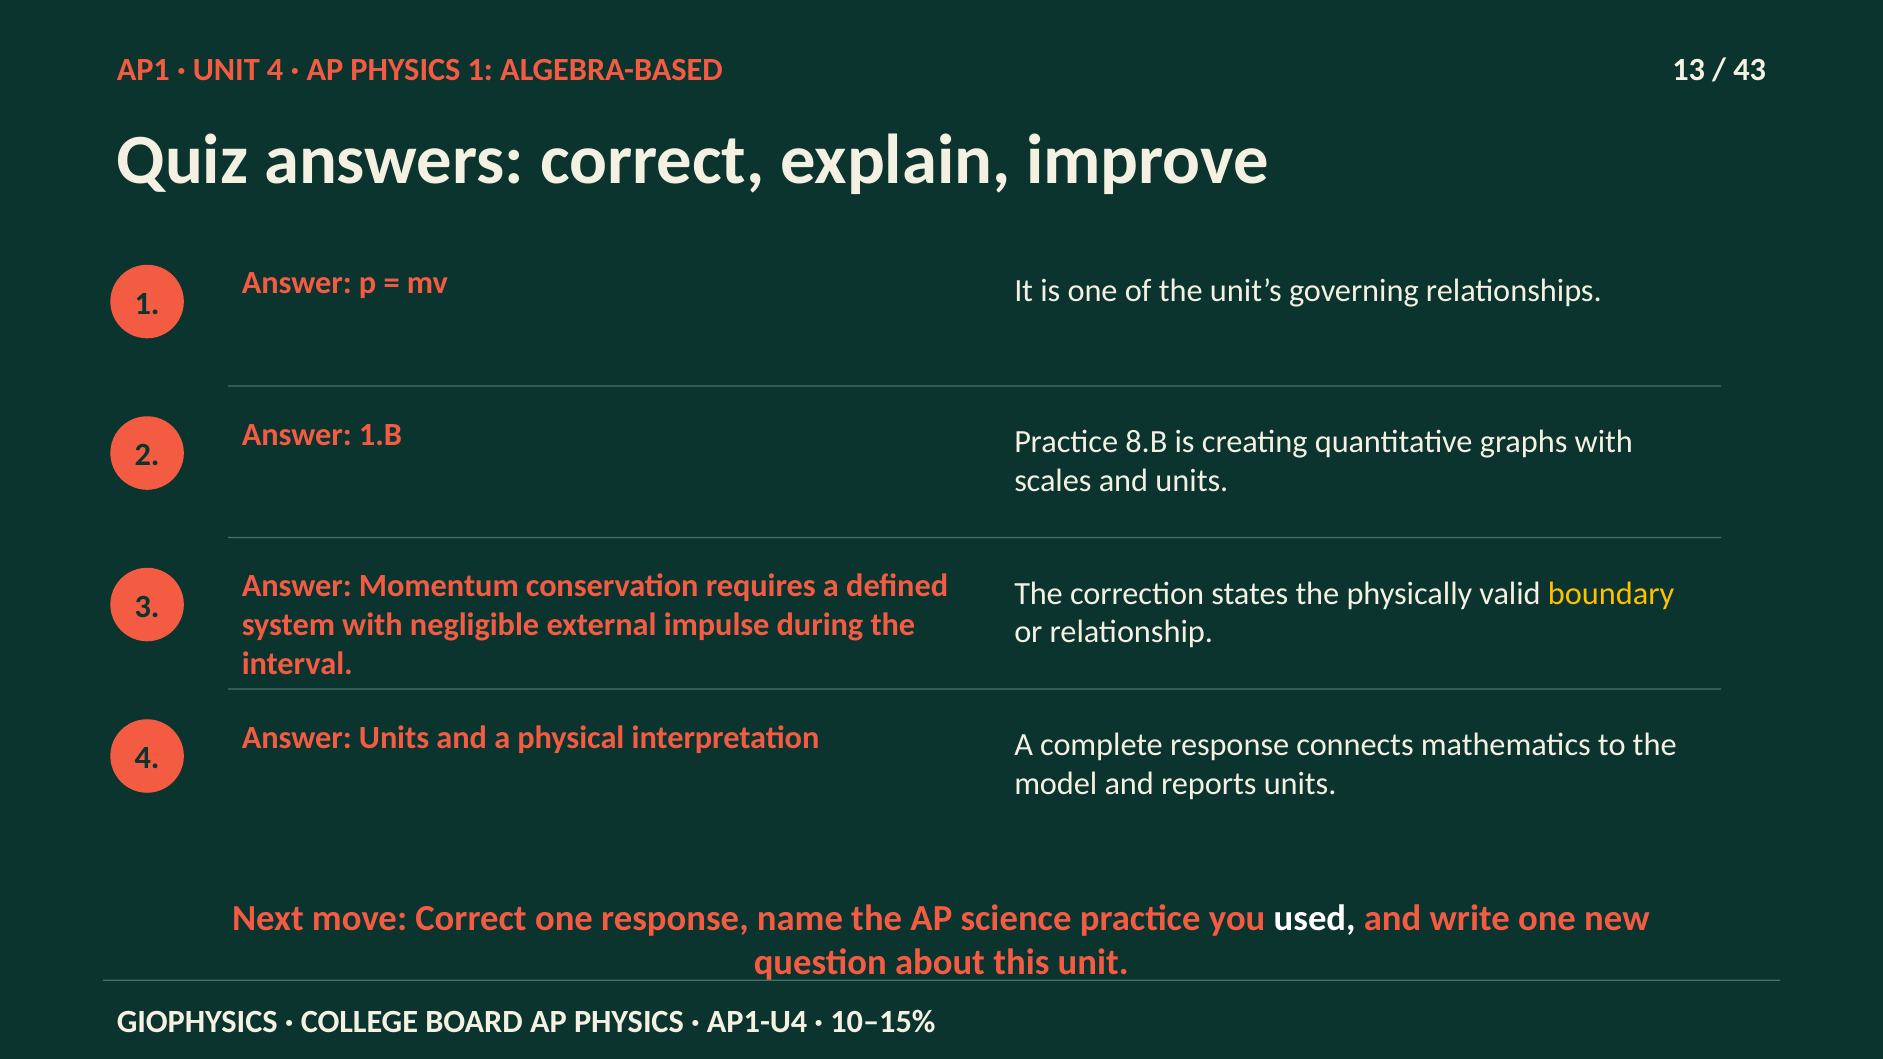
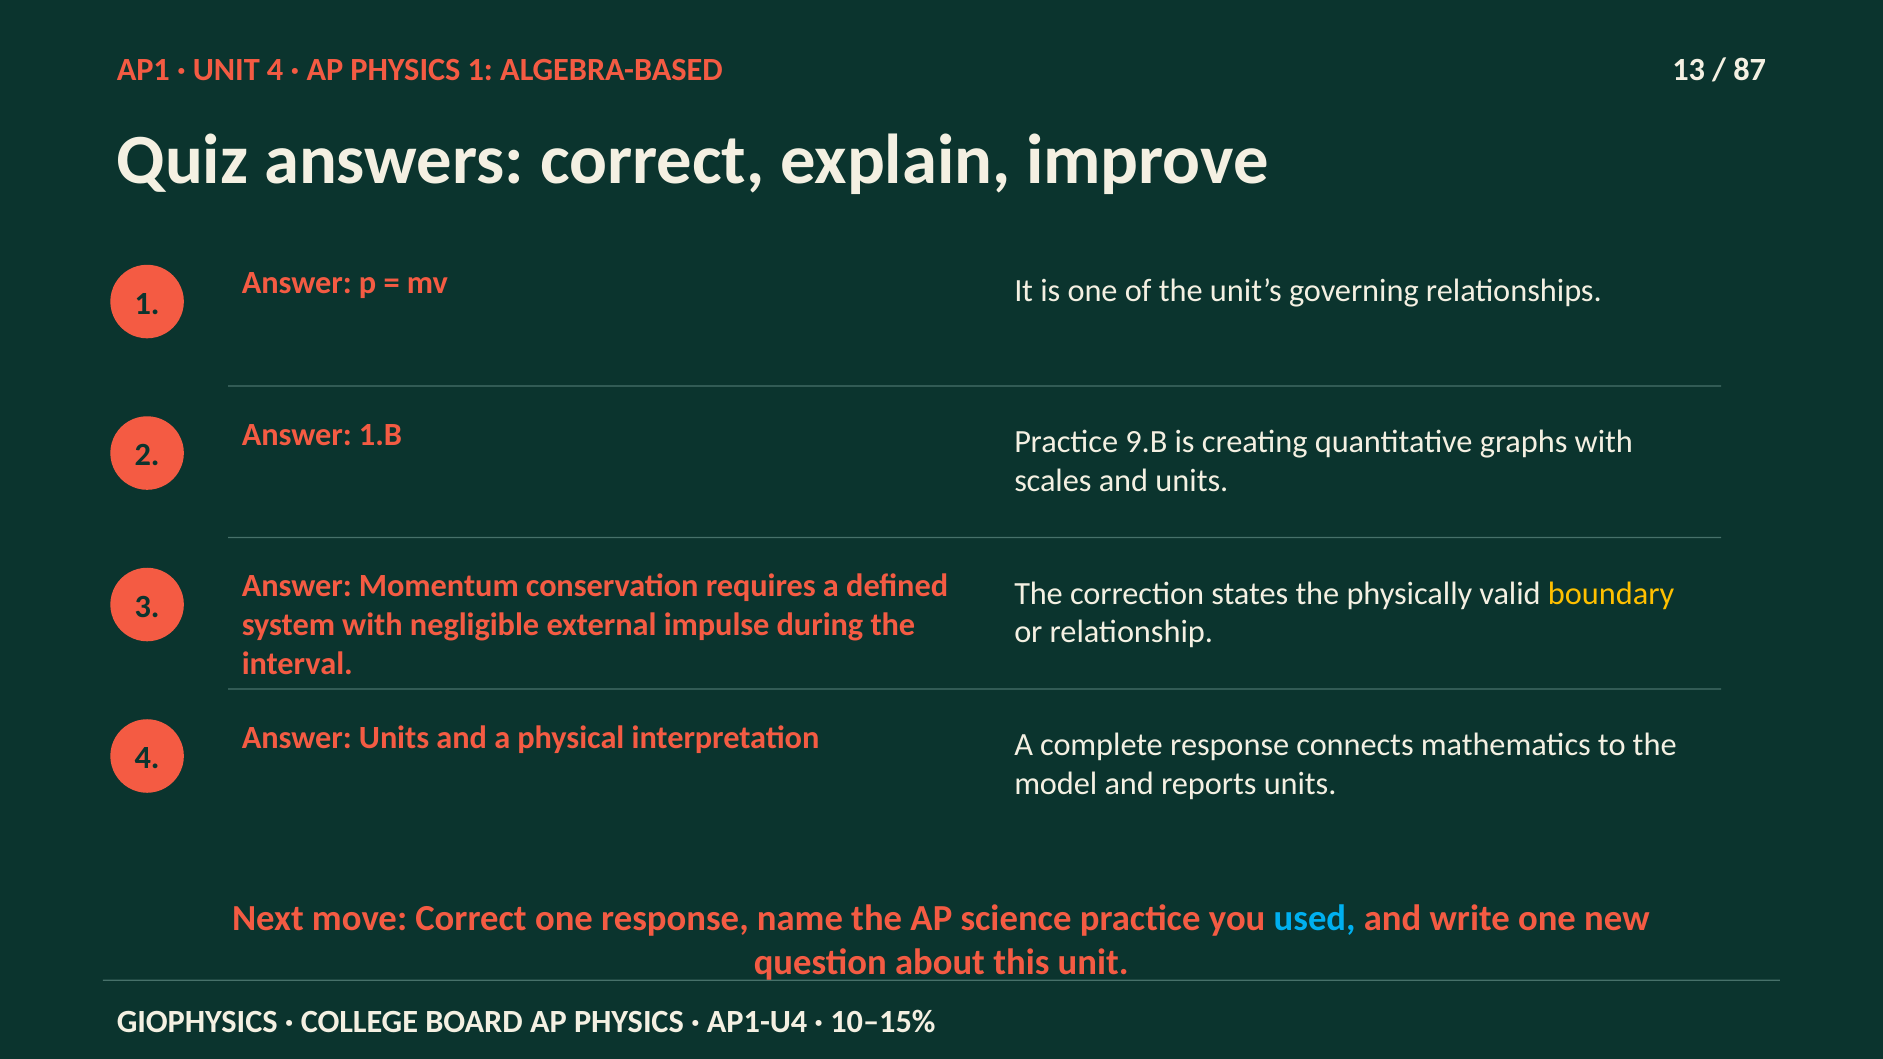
43: 43 -> 87 (1750, 70)
8.B: 8.B -> 9.B (1146, 442)
used colour: white -> light blue (1315, 919)
